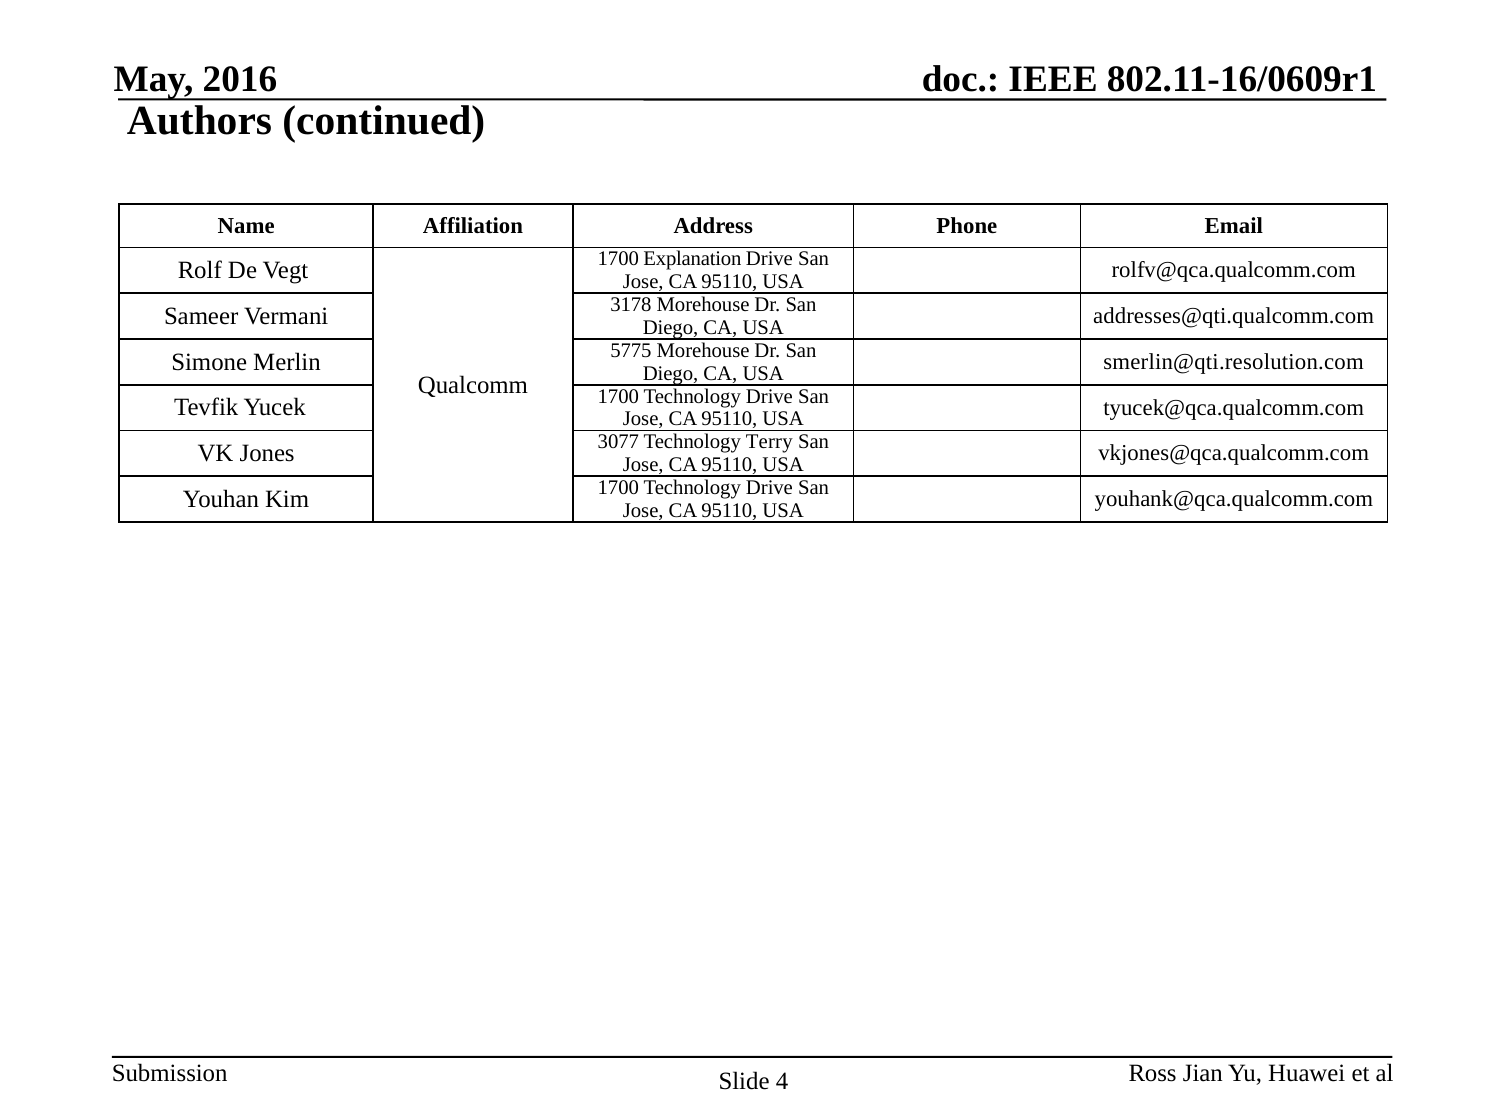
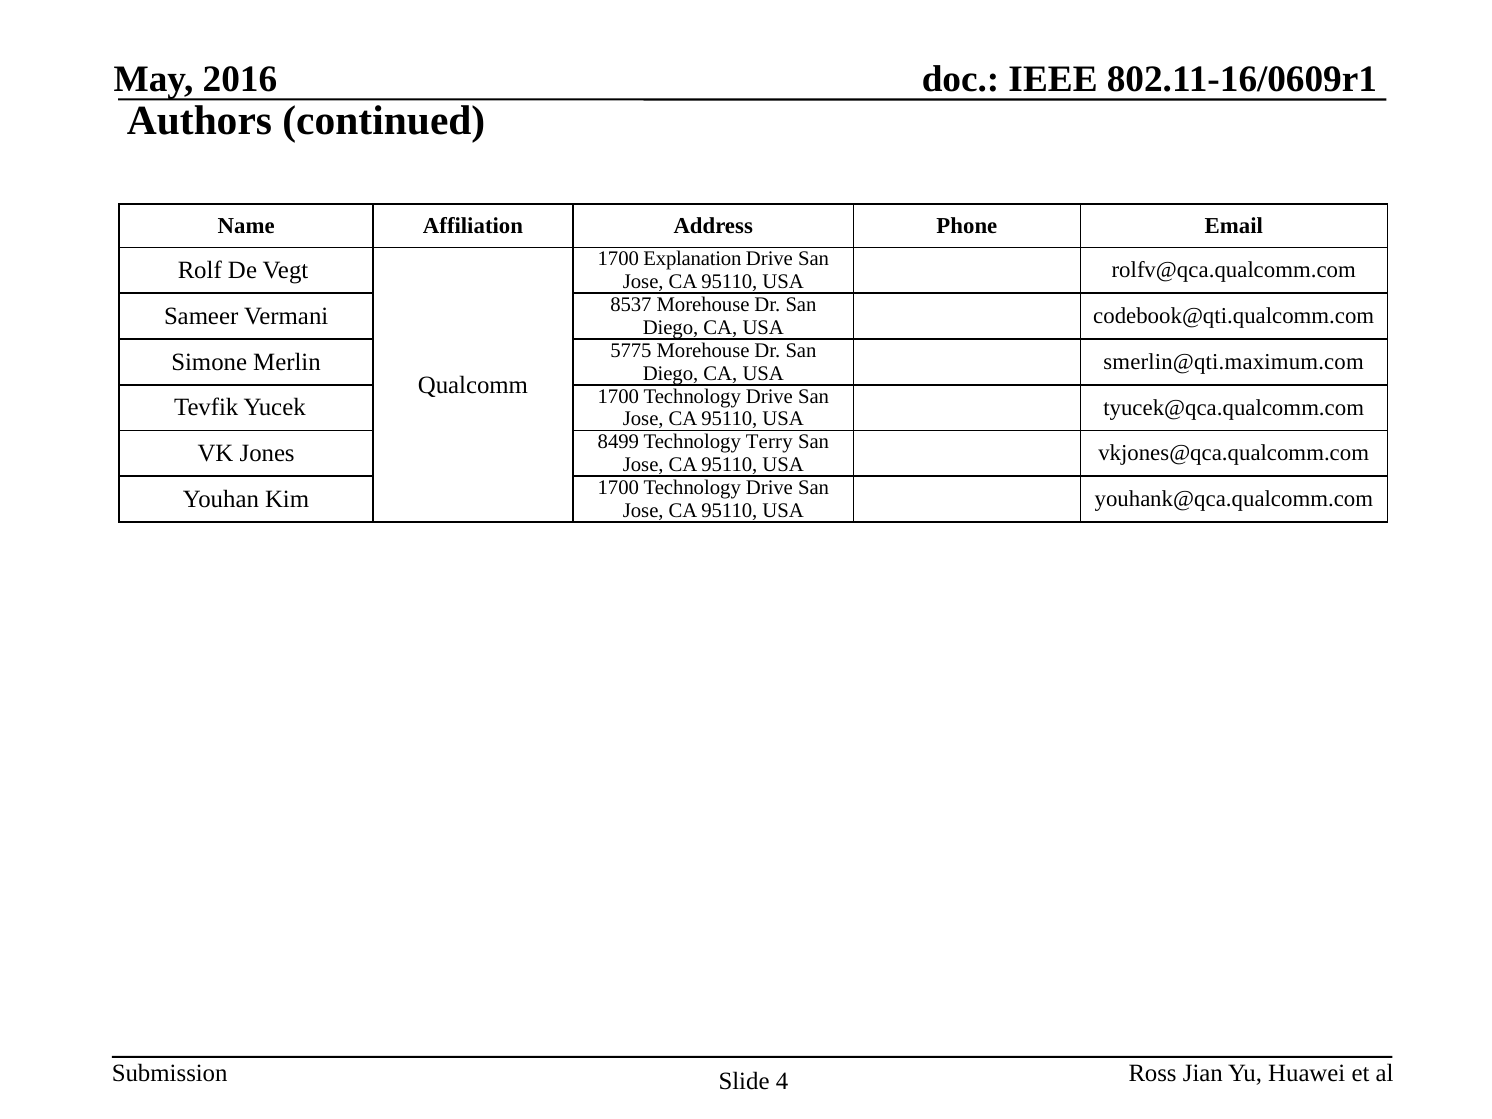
3178: 3178 -> 8537 (631, 305)
addresses@qti.qualcomm.com: addresses@qti.qualcomm.com -> codebook@qti.qualcomm.com (1234, 316)
smerlin@qti.resolution.com: smerlin@qti.resolution.com -> smerlin@qti.maximum.com (1234, 362)
3077: 3077 -> 8499 (618, 442)
